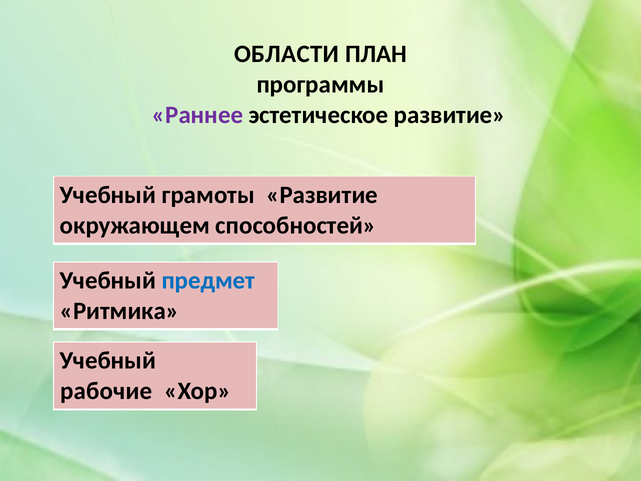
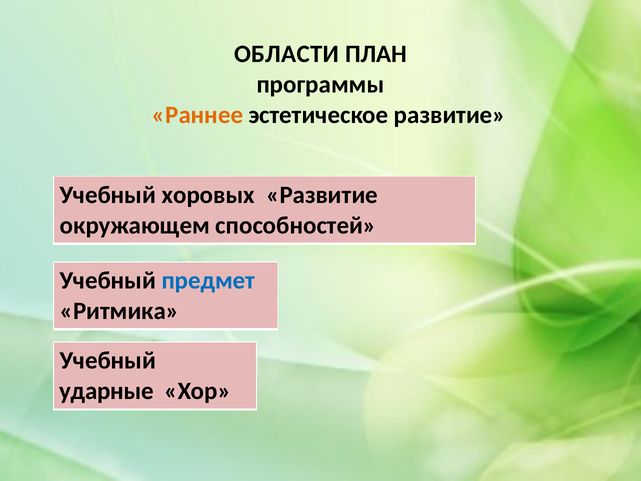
Раннее colour: purple -> orange (197, 115)
грамоты: грамоты -> хоровых (208, 195)
рабочие: рабочие -> ударные (107, 391)
